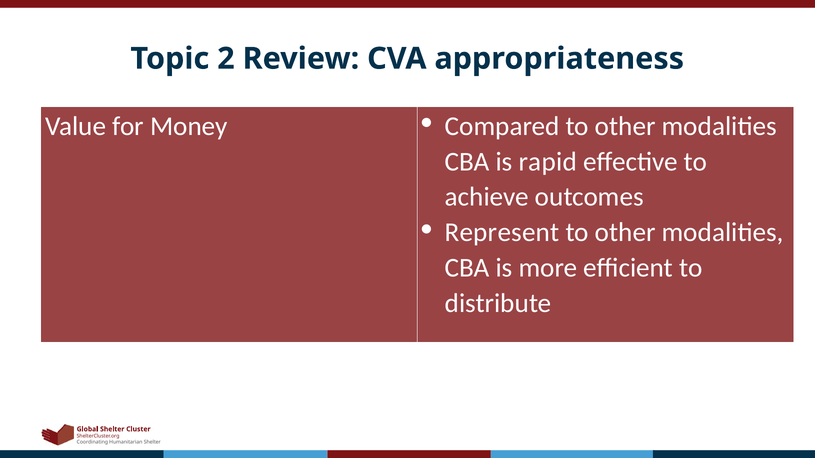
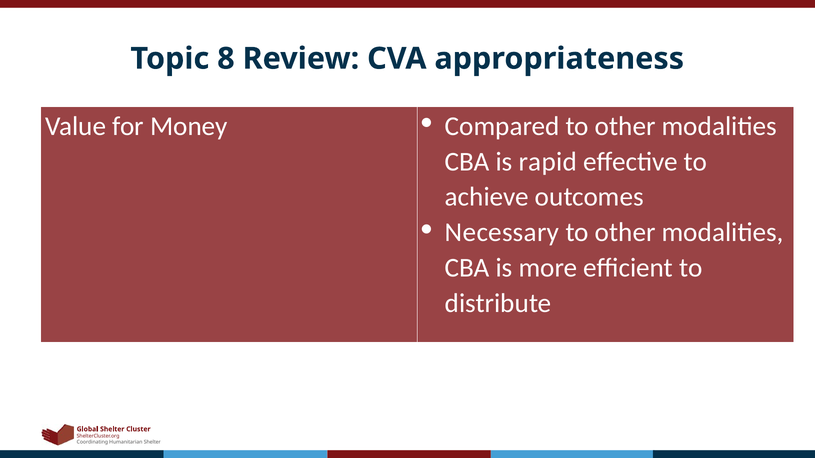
2: 2 -> 8 (226, 59)
Represent: Represent -> Necessary (502, 233)
